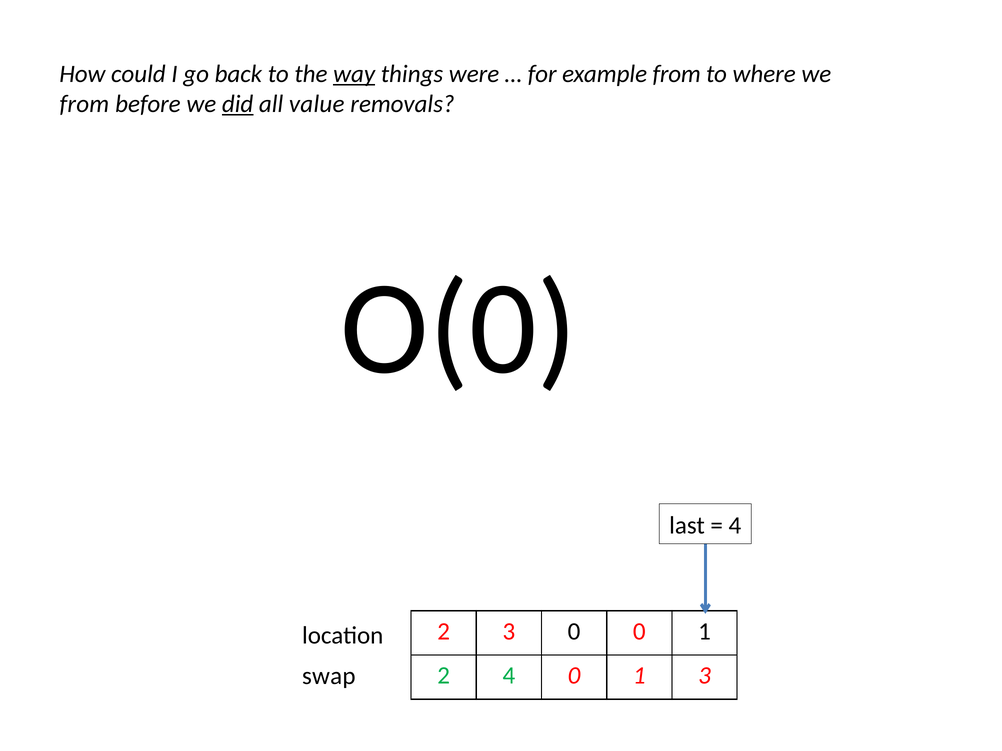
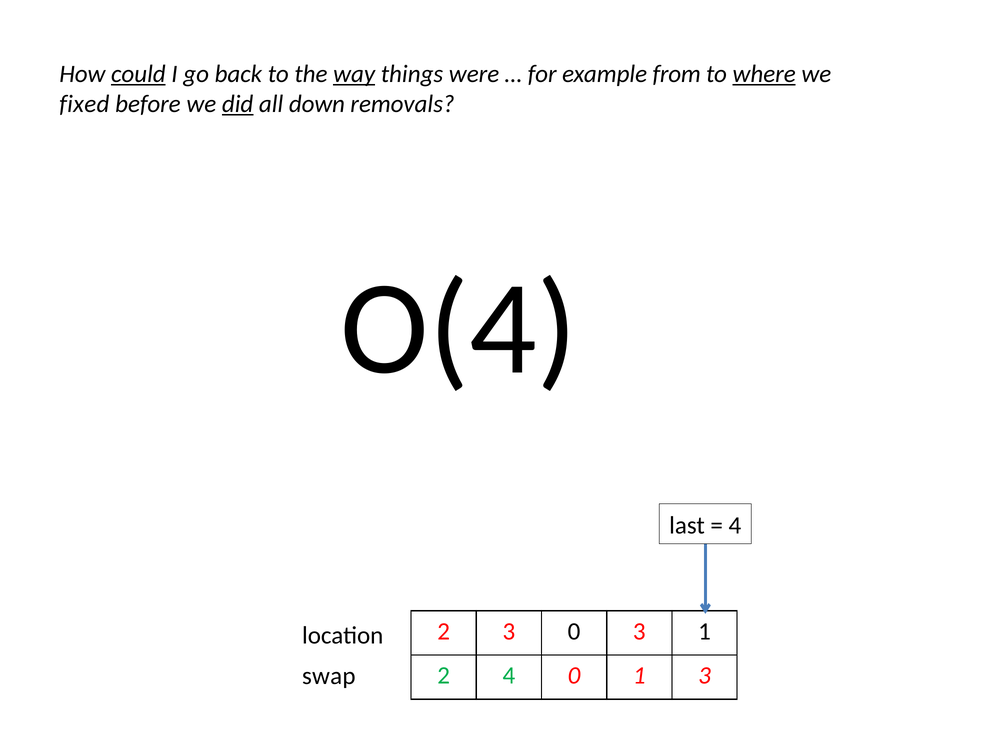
could underline: none -> present (138, 74)
where underline: none -> present (764, 74)
from: from -> fixed (84, 104)
value: value -> down (317, 104)
O(0: O(0 -> O(4 (459, 329)
0 0: 0 -> 3 (639, 632)
